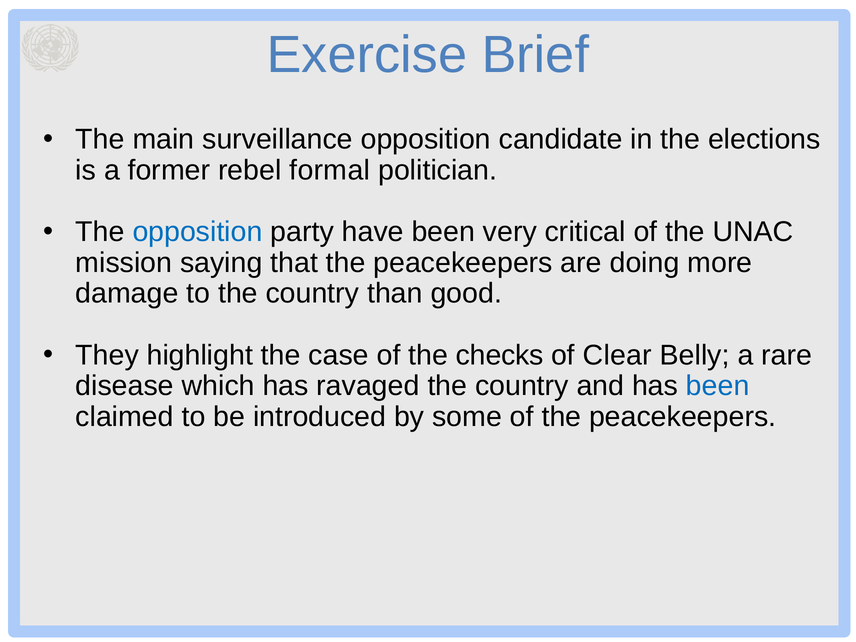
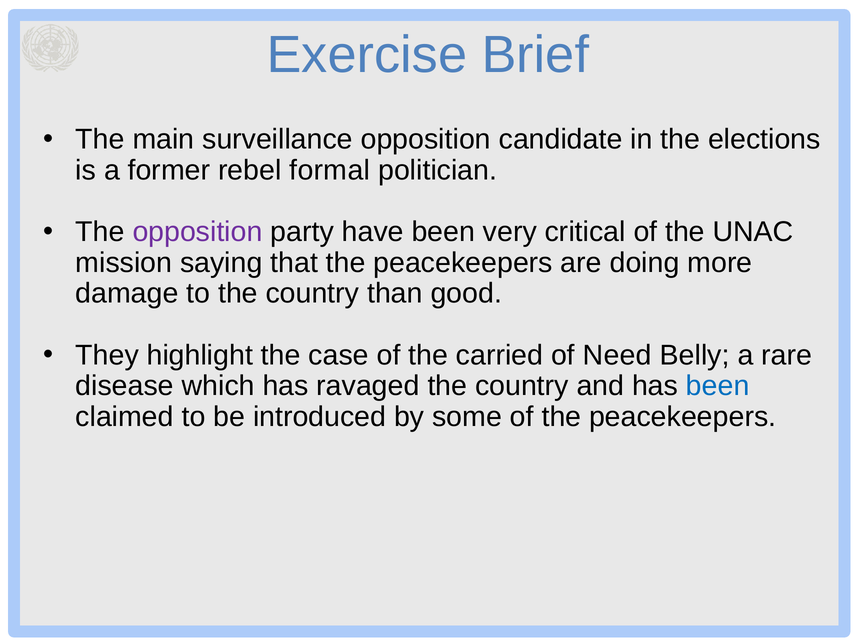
opposition colour: blue -> purple (198, 232)
checks: checks -> carried (500, 355)
Clear: Clear -> Need (617, 355)
